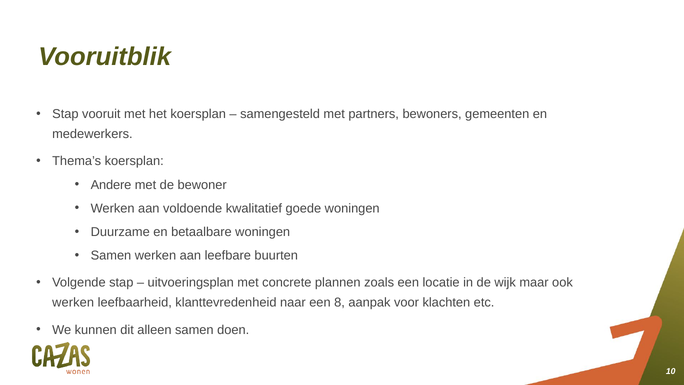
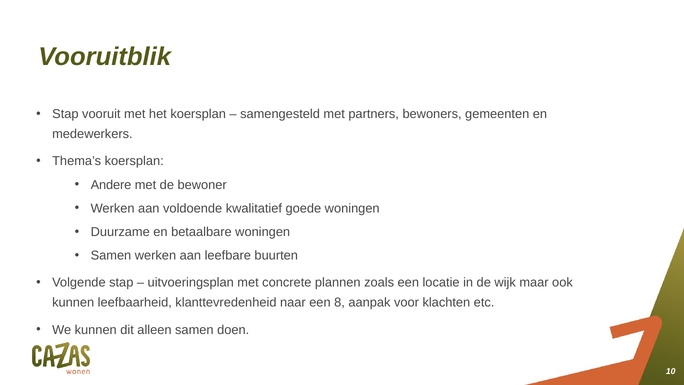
werken: werken -> kunnen (73, 302)
